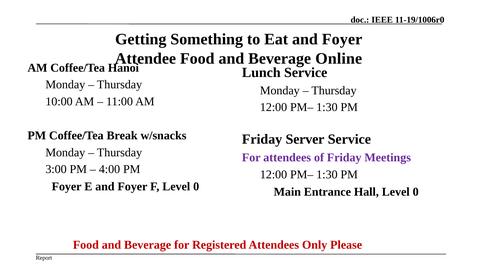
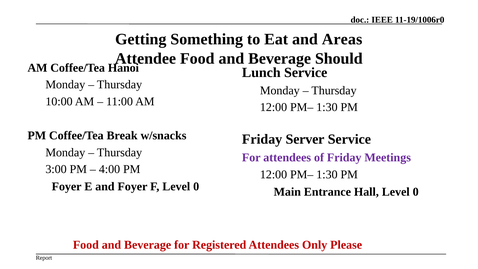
Eat and Foyer: Foyer -> Areas (342, 39)
Online: Online -> Should (339, 58)
